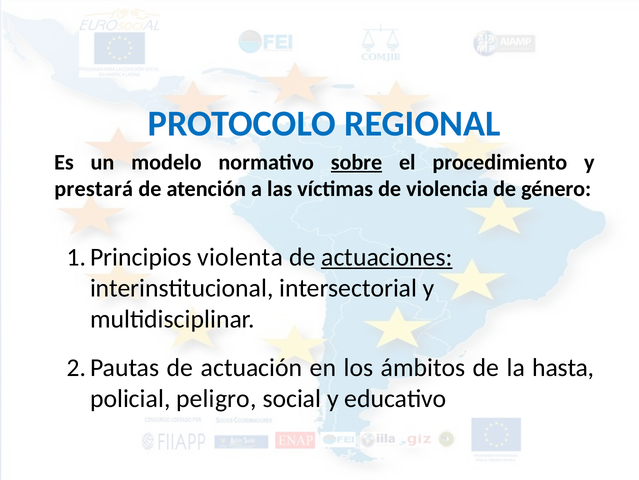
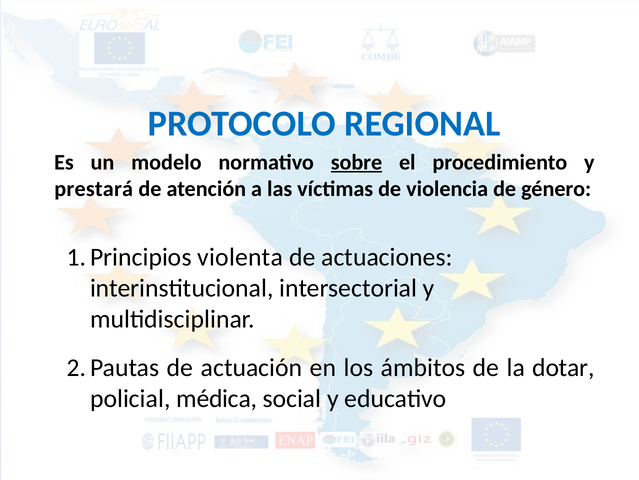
actuaciones underline: present -> none (387, 257)
hasta: hasta -> dotar (563, 367)
peligro: peligro -> médica (217, 398)
